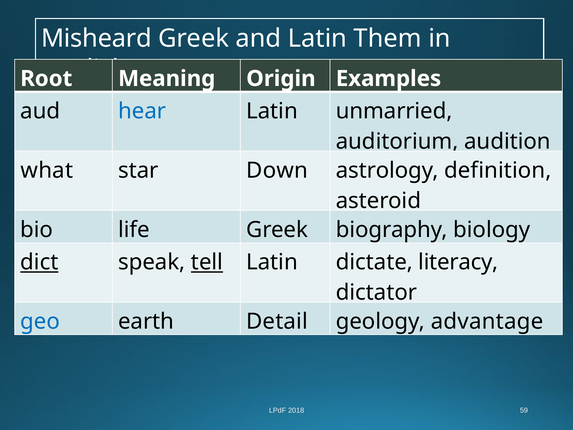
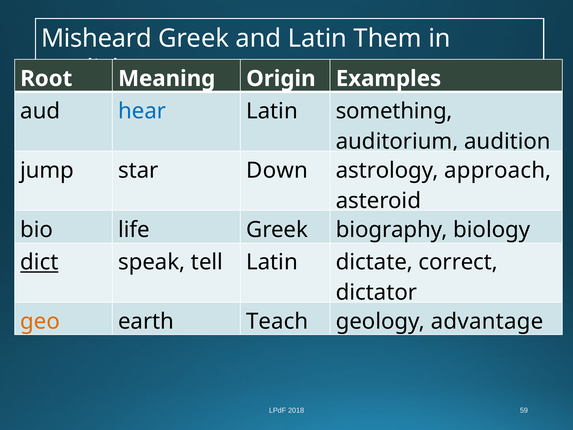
unmarried: unmarried -> something (394, 111)
what: what -> jump (47, 170)
definition: definition -> approach (498, 170)
tell underline: present -> none (207, 262)
literacy: literacy -> correct (458, 262)
geo colour: blue -> orange (40, 321)
Detail: Detail -> Teach (277, 321)
